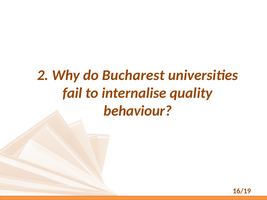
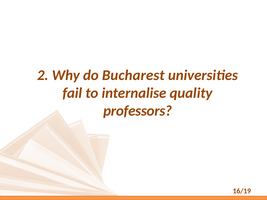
behaviour: behaviour -> professors (138, 111)
